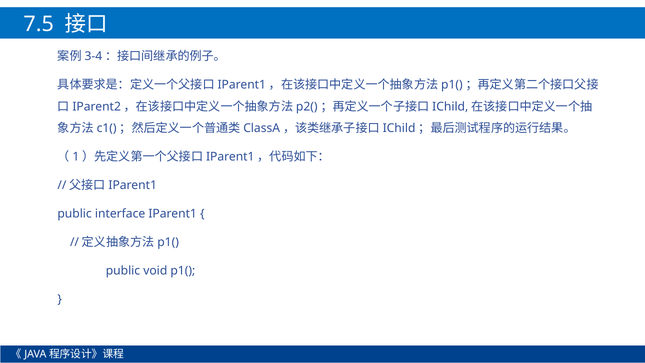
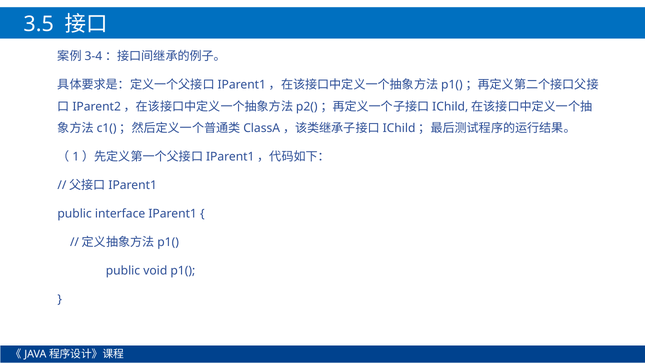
7.5: 7.5 -> 3.5 (39, 24)
